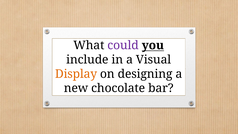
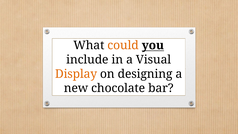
could colour: purple -> orange (123, 45)
